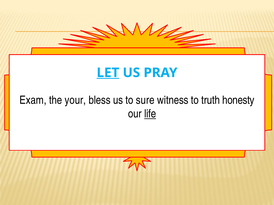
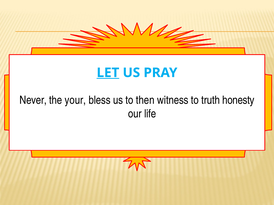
Exam: Exam -> Never (33, 100)
sure: sure -> then (145, 100)
life underline: present -> none (150, 114)
